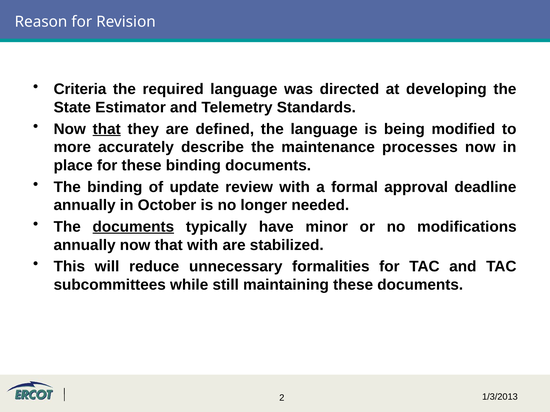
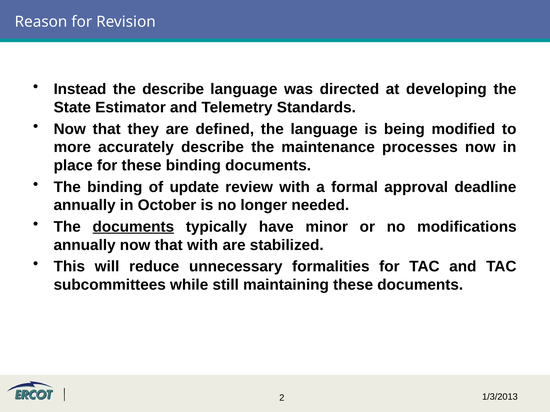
Criteria: Criteria -> Instead (80, 89)
the required: required -> describe (173, 89)
that underline: present -> none (107, 129)
